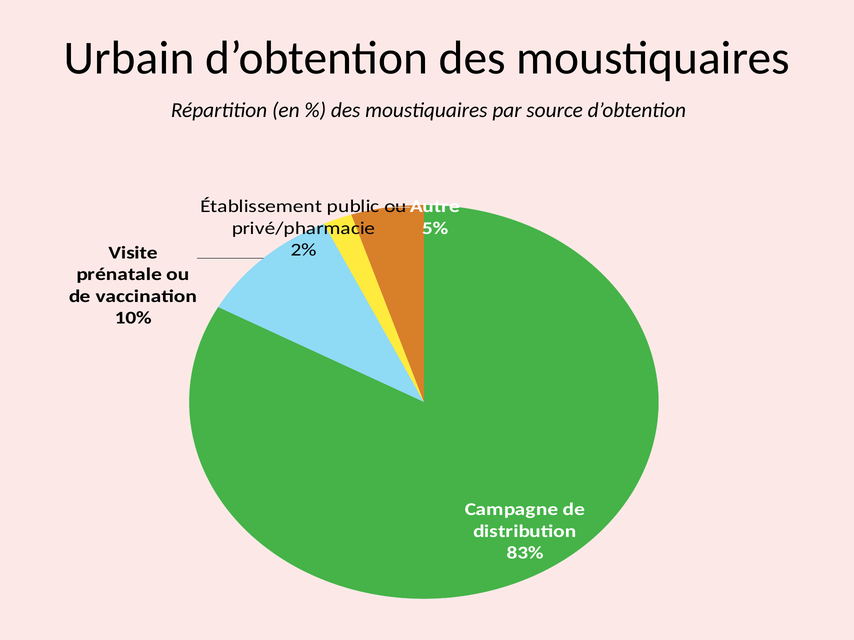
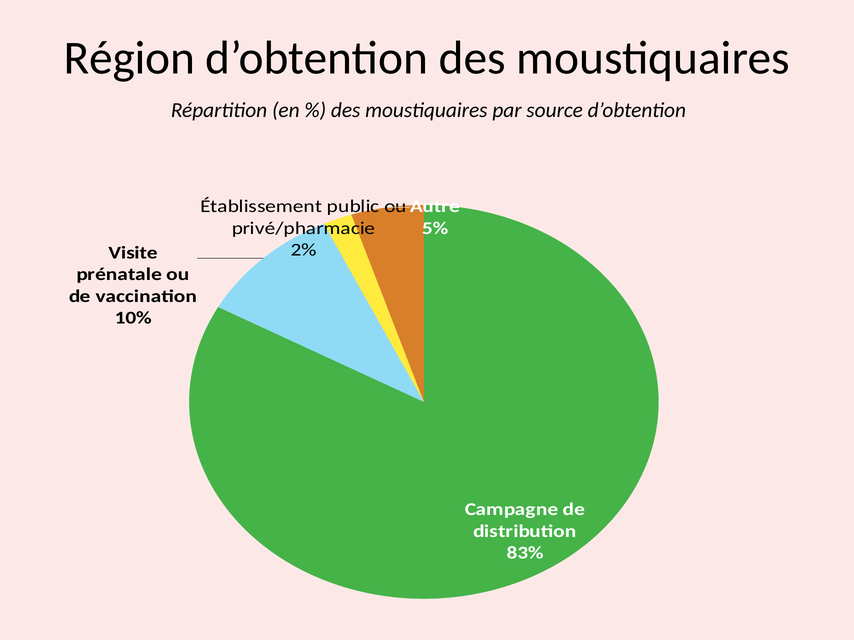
Urbain: Urbain -> Région (129, 58)
